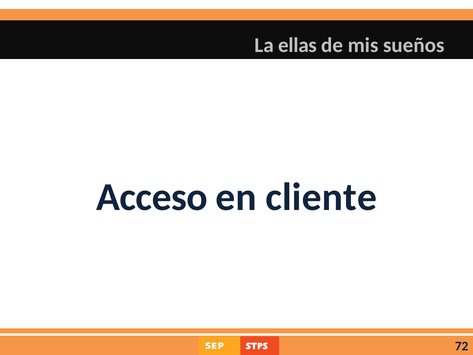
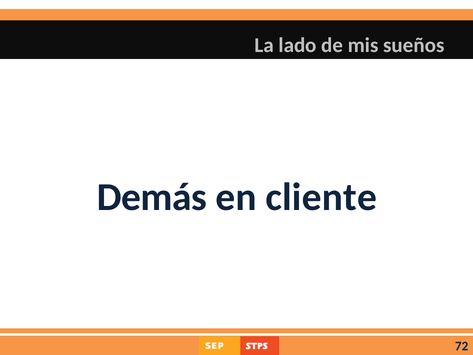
ellas: ellas -> lado (298, 45)
Acceso: Acceso -> Demás (152, 197)
